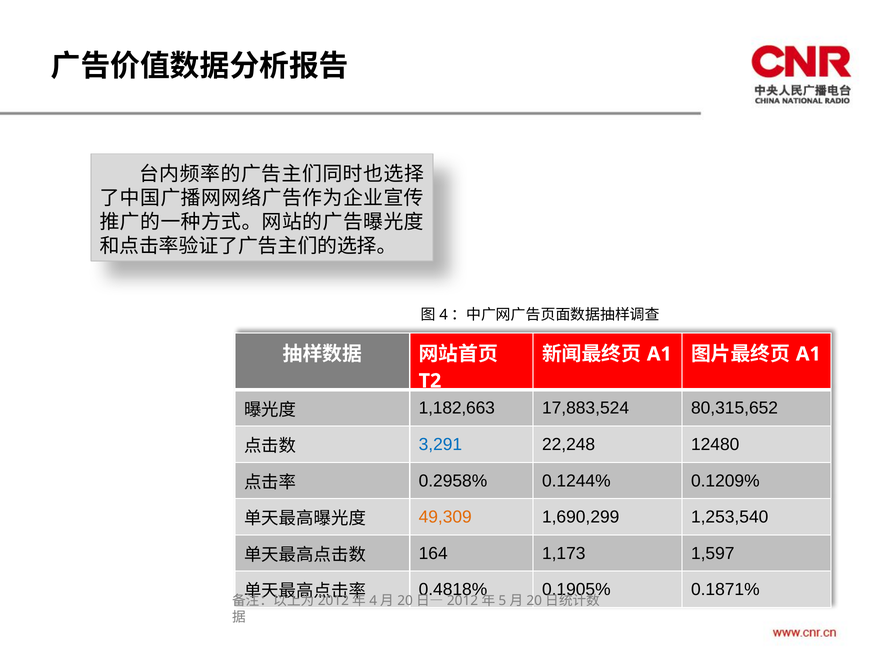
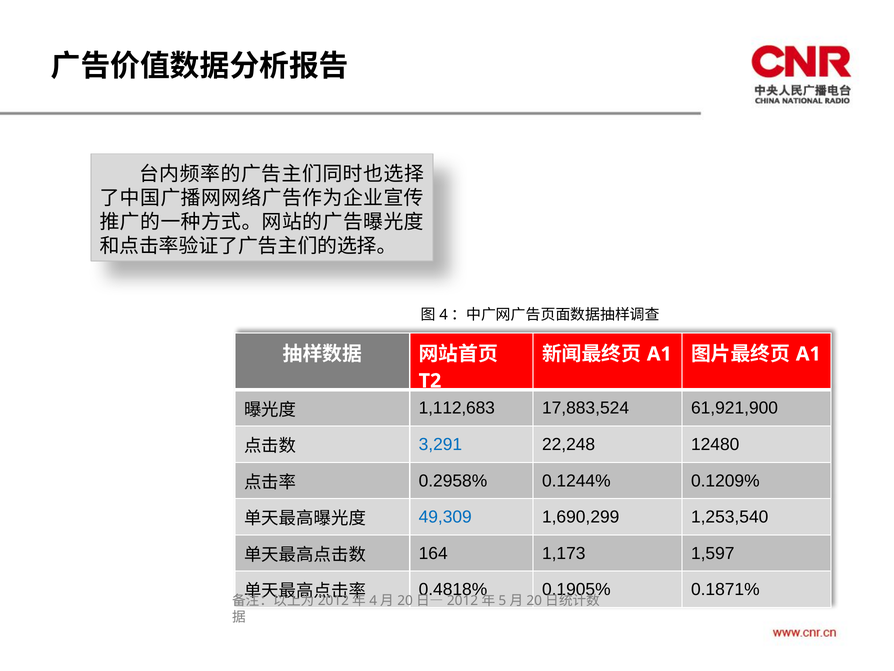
1,182,663: 1,182,663 -> 1,112,683 (457, 408)
80,315,652: 80,315,652 -> 61,921,900 (735, 408)
49,309 colour: orange -> blue (445, 517)
